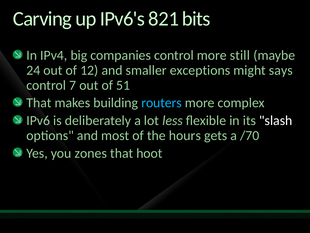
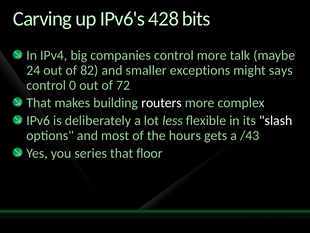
821: 821 -> 428 (163, 19)
still: still -> talk (240, 55)
12: 12 -> 82 (89, 70)
7: 7 -> 0 (73, 85)
51: 51 -> 72 (123, 85)
routers colour: light blue -> white (162, 103)
/70: /70 -> /43 (250, 135)
zones: zones -> series (91, 153)
hoot: hoot -> floor (149, 153)
